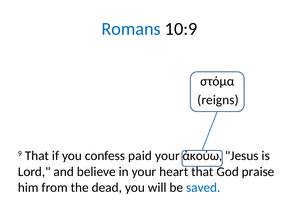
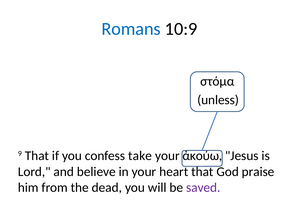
reigns: reigns -> unless (218, 100)
paid: paid -> take (140, 156)
saved colour: blue -> purple (203, 188)
